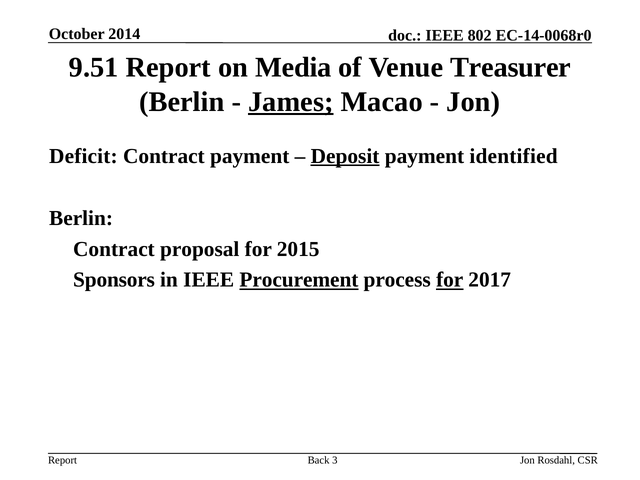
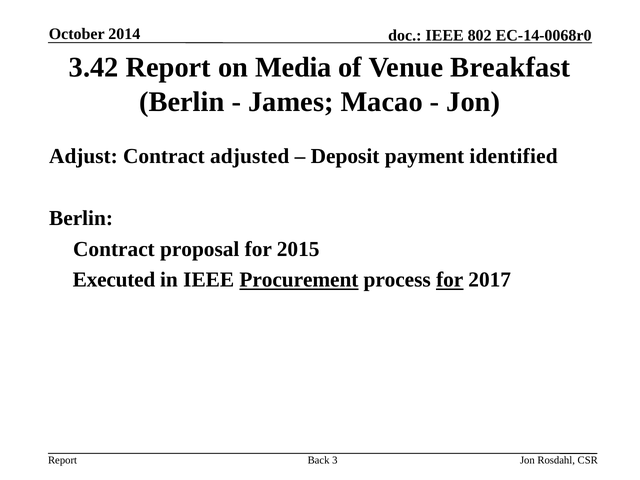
9.51: 9.51 -> 3.42 (94, 68)
Treasurer: Treasurer -> Breakfast (510, 68)
James underline: present -> none (291, 102)
Deficit: Deficit -> Adjust (83, 156)
Contract payment: payment -> adjusted (250, 156)
Deposit underline: present -> none (345, 156)
Sponsors: Sponsors -> Executed (114, 280)
